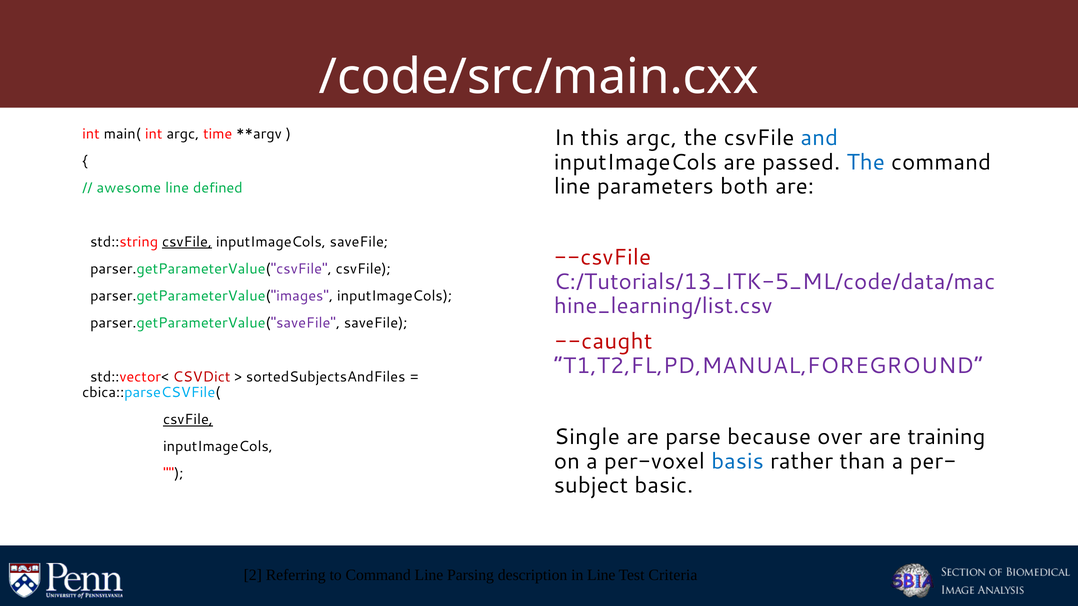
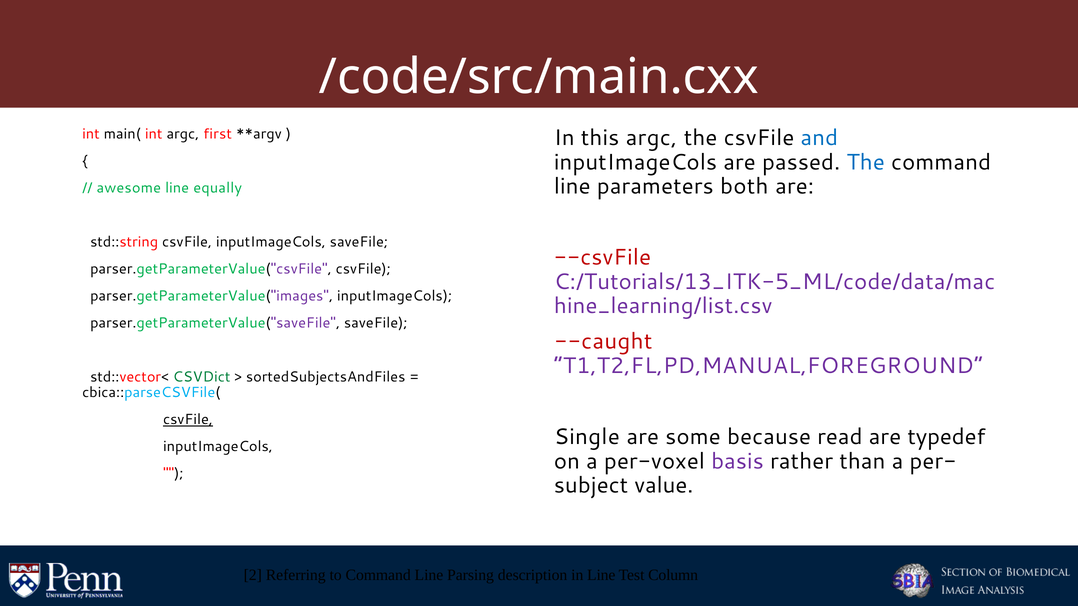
time: time -> first (218, 134)
defined: defined -> equally (218, 188)
csvFile underline: present -> none (187, 242)
CSVDict colour: red -> green (202, 377)
parse: parse -> some (693, 437)
over: over -> read (840, 437)
training: training -> typedef (946, 437)
basis colour: blue -> purple (738, 461)
basic: basic -> value (664, 486)
Criteria: Criteria -> Column (673, 575)
